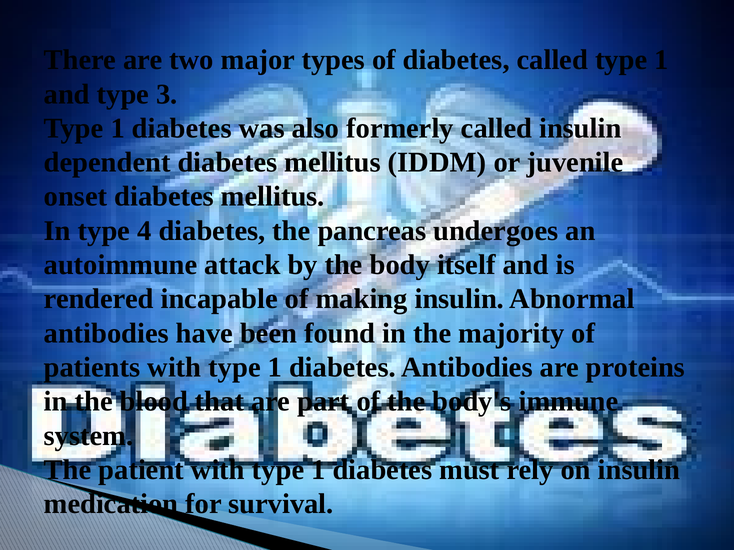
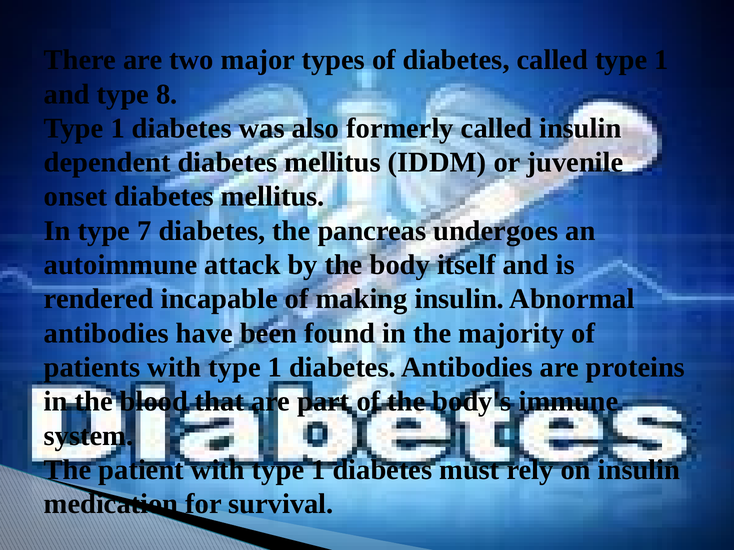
3: 3 -> 8 (167, 94)
4: 4 -> 7 (144, 231)
